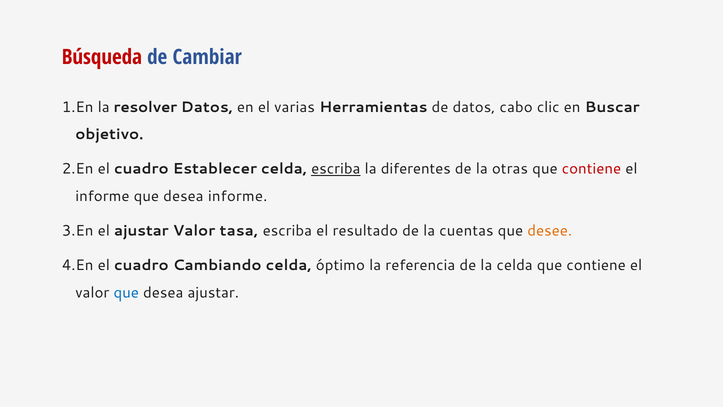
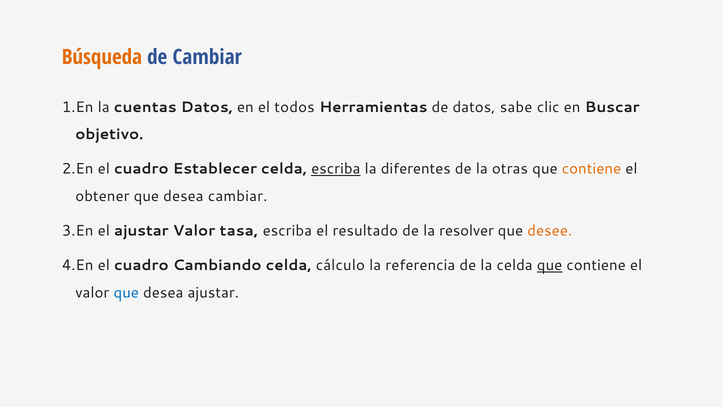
Búsqueda colour: red -> orange (102, 57)
resolver: resolver -> cuentas (145, 107)
varias: varias -> todos (295, 107)
cabo: cabo -> sabe (516, 107)
contiene colour: red -> orange (592, 169)
informe: informe -> obtener (102, 196)
desea informe: informe -> cambiar (238, 196)
cuentas: cuentas -> resolver (467, 231)
óptimo: óptimo -> cálculo (340, 265)
que underline: none -> present (550, 265)
